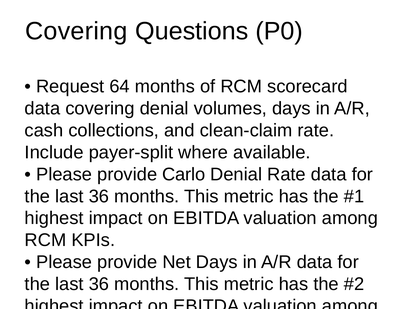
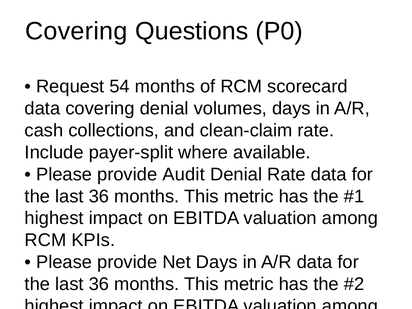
64: 64 -> 54 (120, 86)
Carlo: Carlo -> Audit (184, 174)
